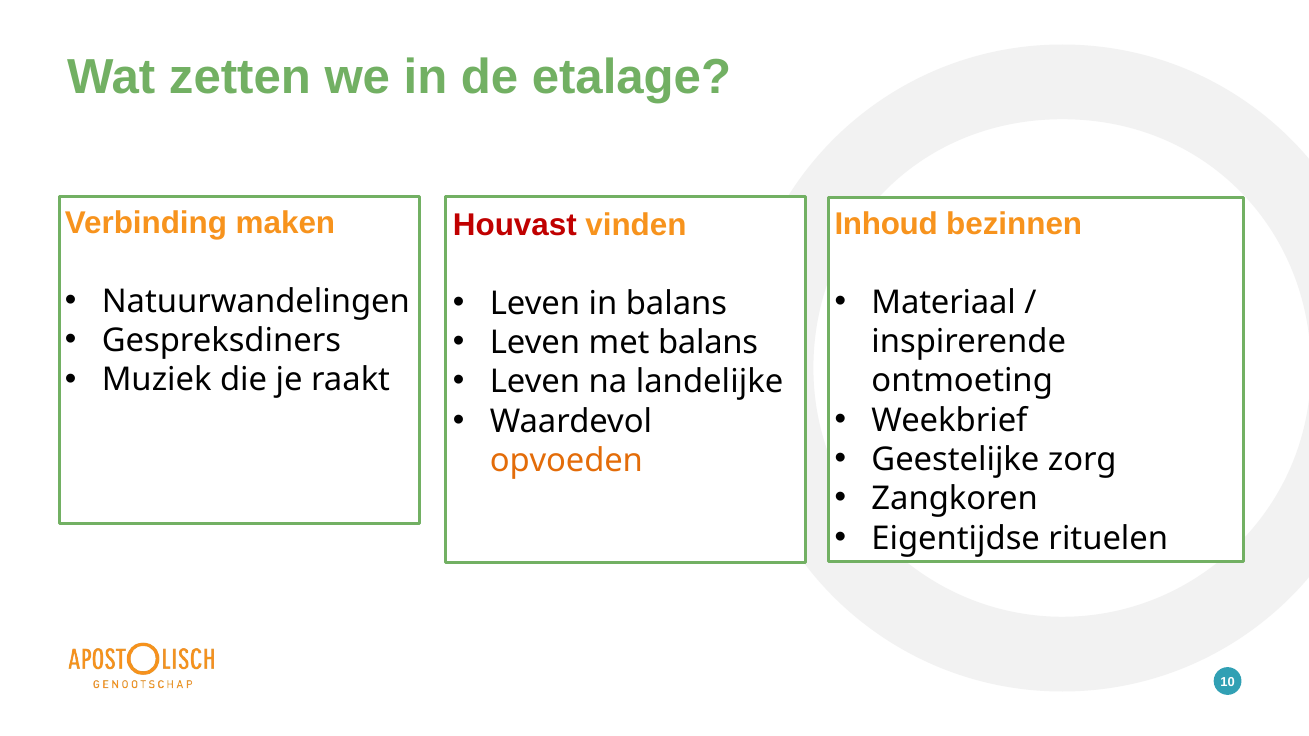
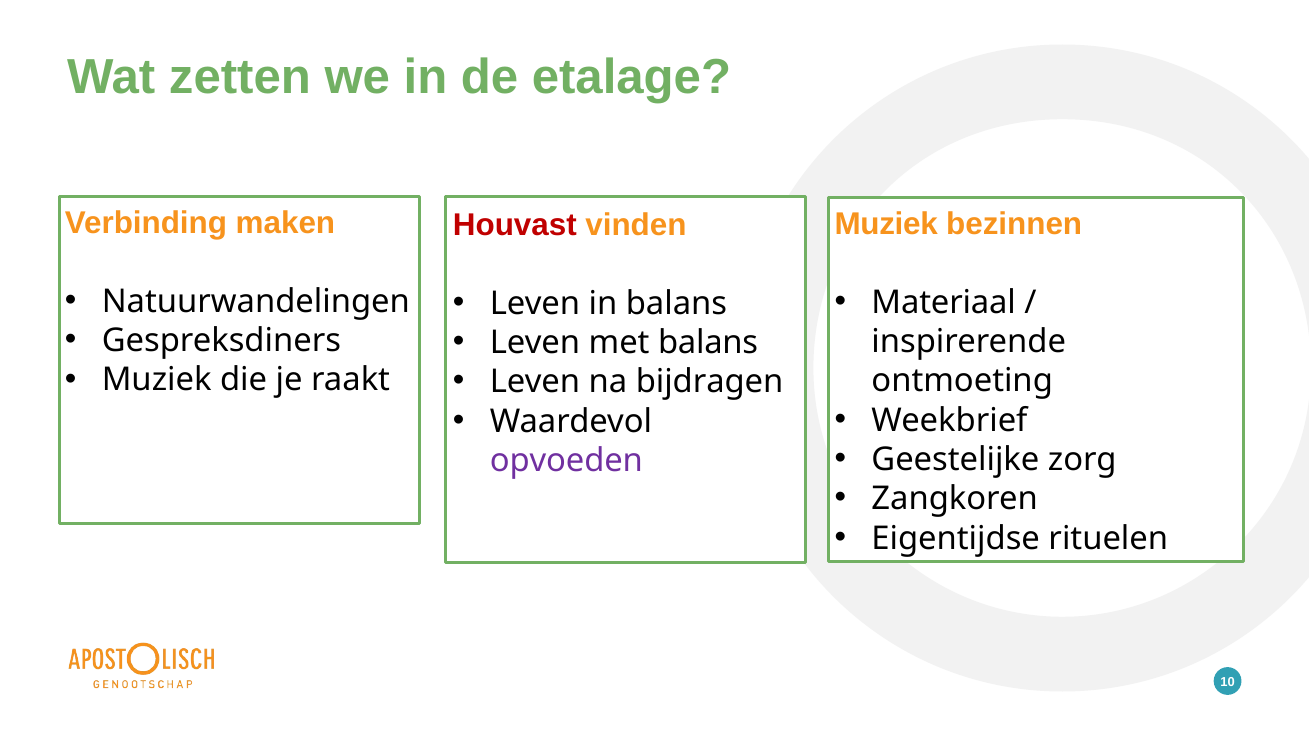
Inhoud: Inhoud -> Muziek (886, 224)
landelijke: landelijke -> bijdragen (710, 382)
opvoeden colour: orange -> purple (566, 461)
